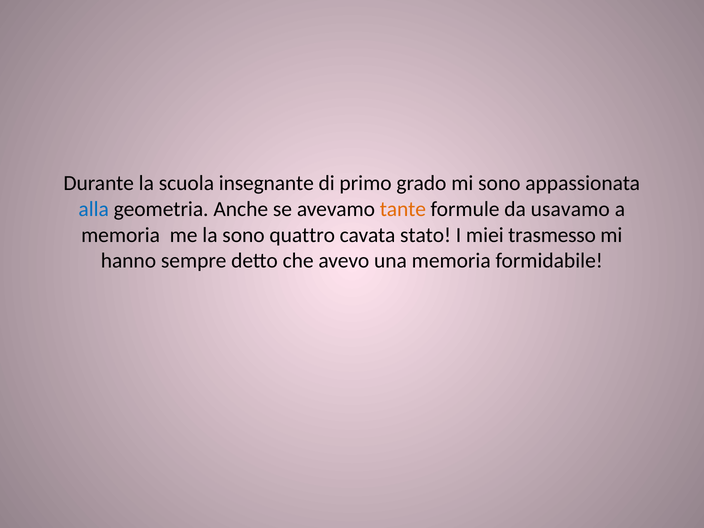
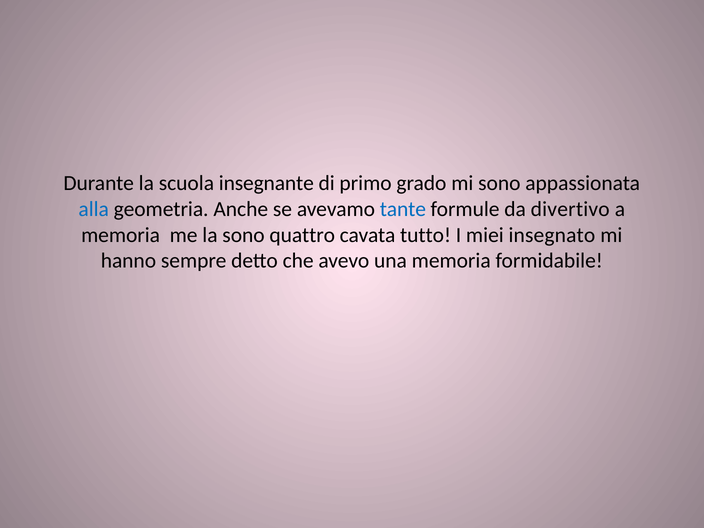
tante colour: orange -> blue (403, 209)
usavamo: usavamo -> divertivo (570, 209)
stato: stato -> tutto (426, 235)
trasmesso: trasmesso -> insegnato (552, 235)
